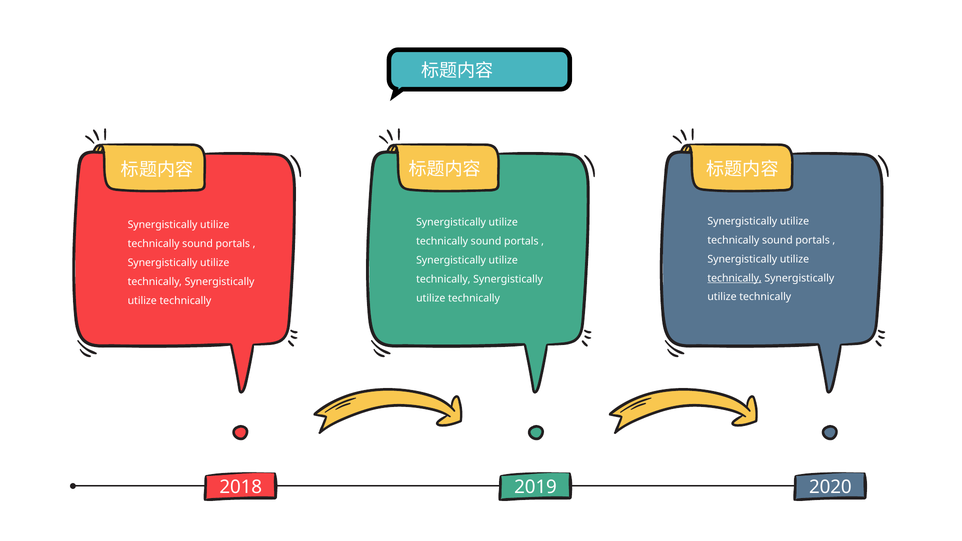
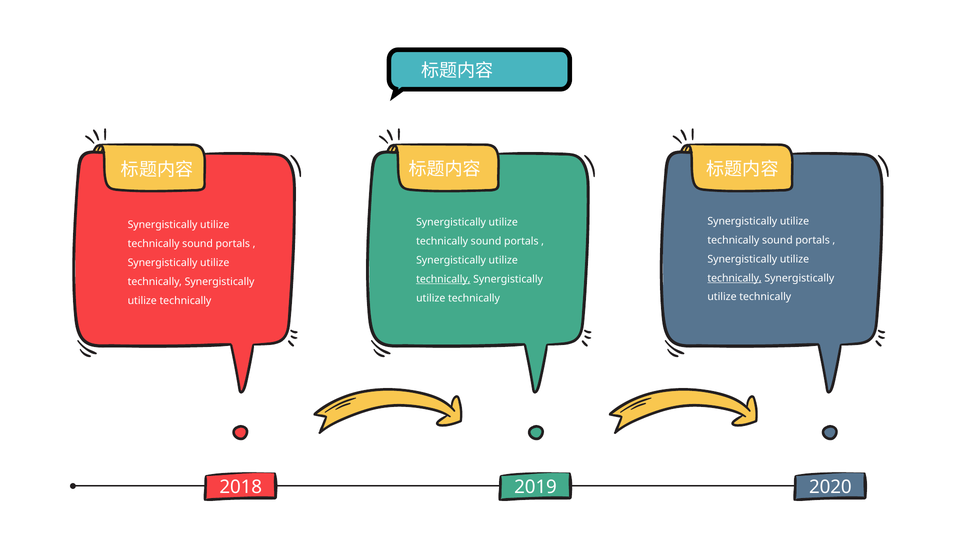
technically underline: none -> present (443, 279)
